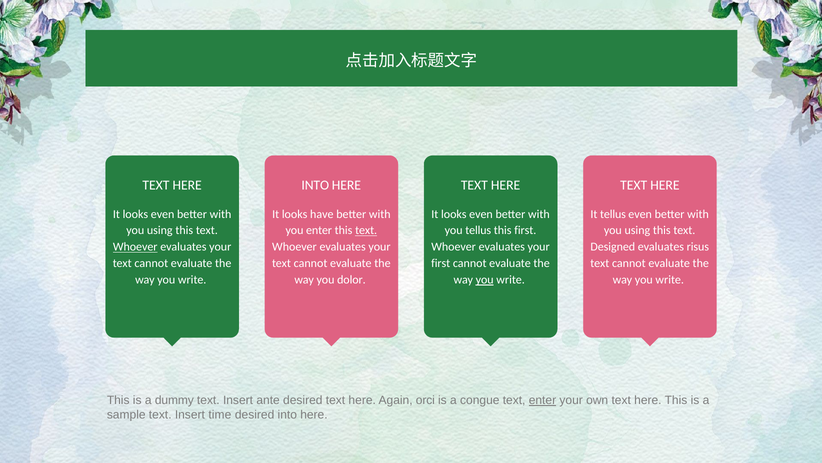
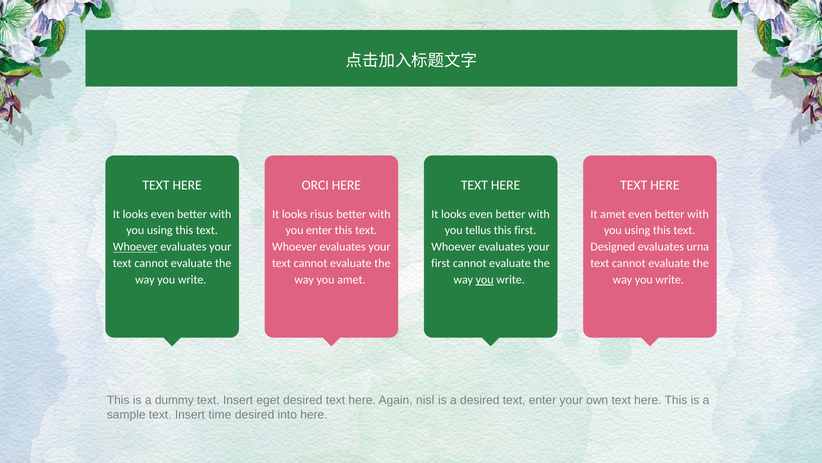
HERE INTO: INTO -> ORCI (315, 185)
have: have -> risus (322, 214)
It tellus: tellus -> amet (613, 214)
text underline: present -> none (366, 230)
risus: risus -> urna (698, 247)
you dolor: dolor -> amet (351, 280)
ante: ante -> eget (268, 400)
orci: orci -> nisl (425, 400)
a congue: congue -> desired (480, 400)
enter underline: present -> none (542, 400)
